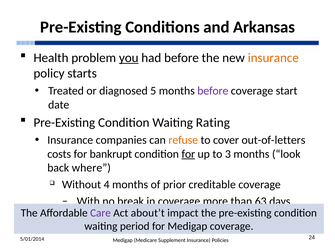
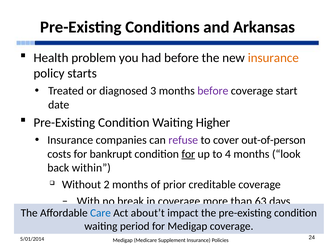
you underline: present -> none (129, 58)
5: 5 -> 3 (153, 91)
Rating: Rating -> Higher (213, 123)
refuse colour: orange -> purple (183, 140)
out-of-letters: out-of-letters -> out-of-person (274, 140)
3: 3 -> 4 (228, 154)
where: where -> within (91, 168)
4: 4 -> 2 (107, 185)
Care colour: purple -> blue (101, 213)
